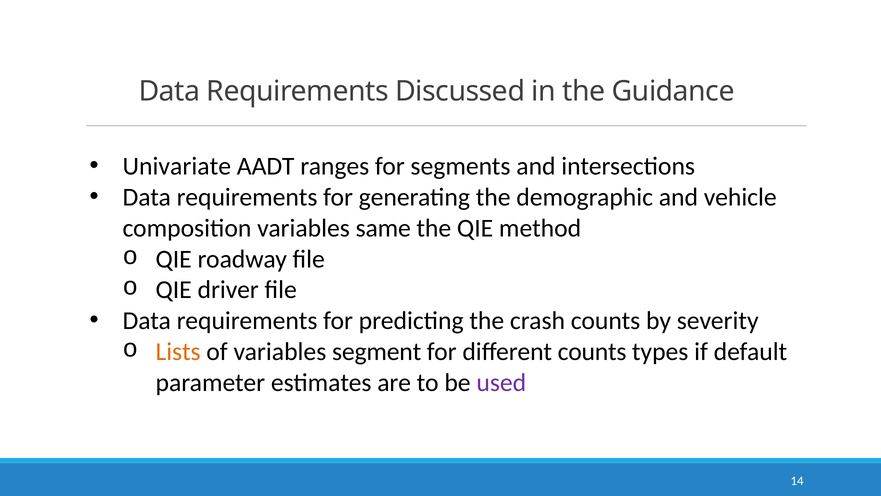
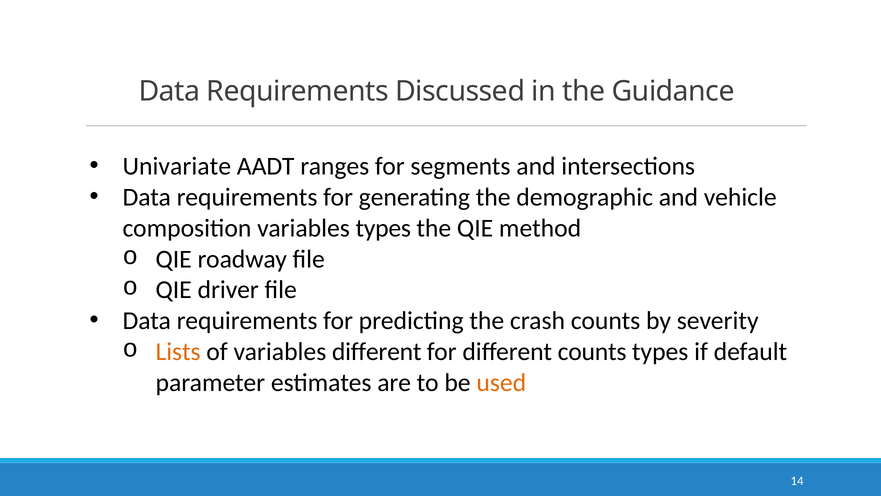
variables same: same -> types (383, 228)
variables segment: segment -> different (377, 351)
used colour: purple -> orange (501, 382)
